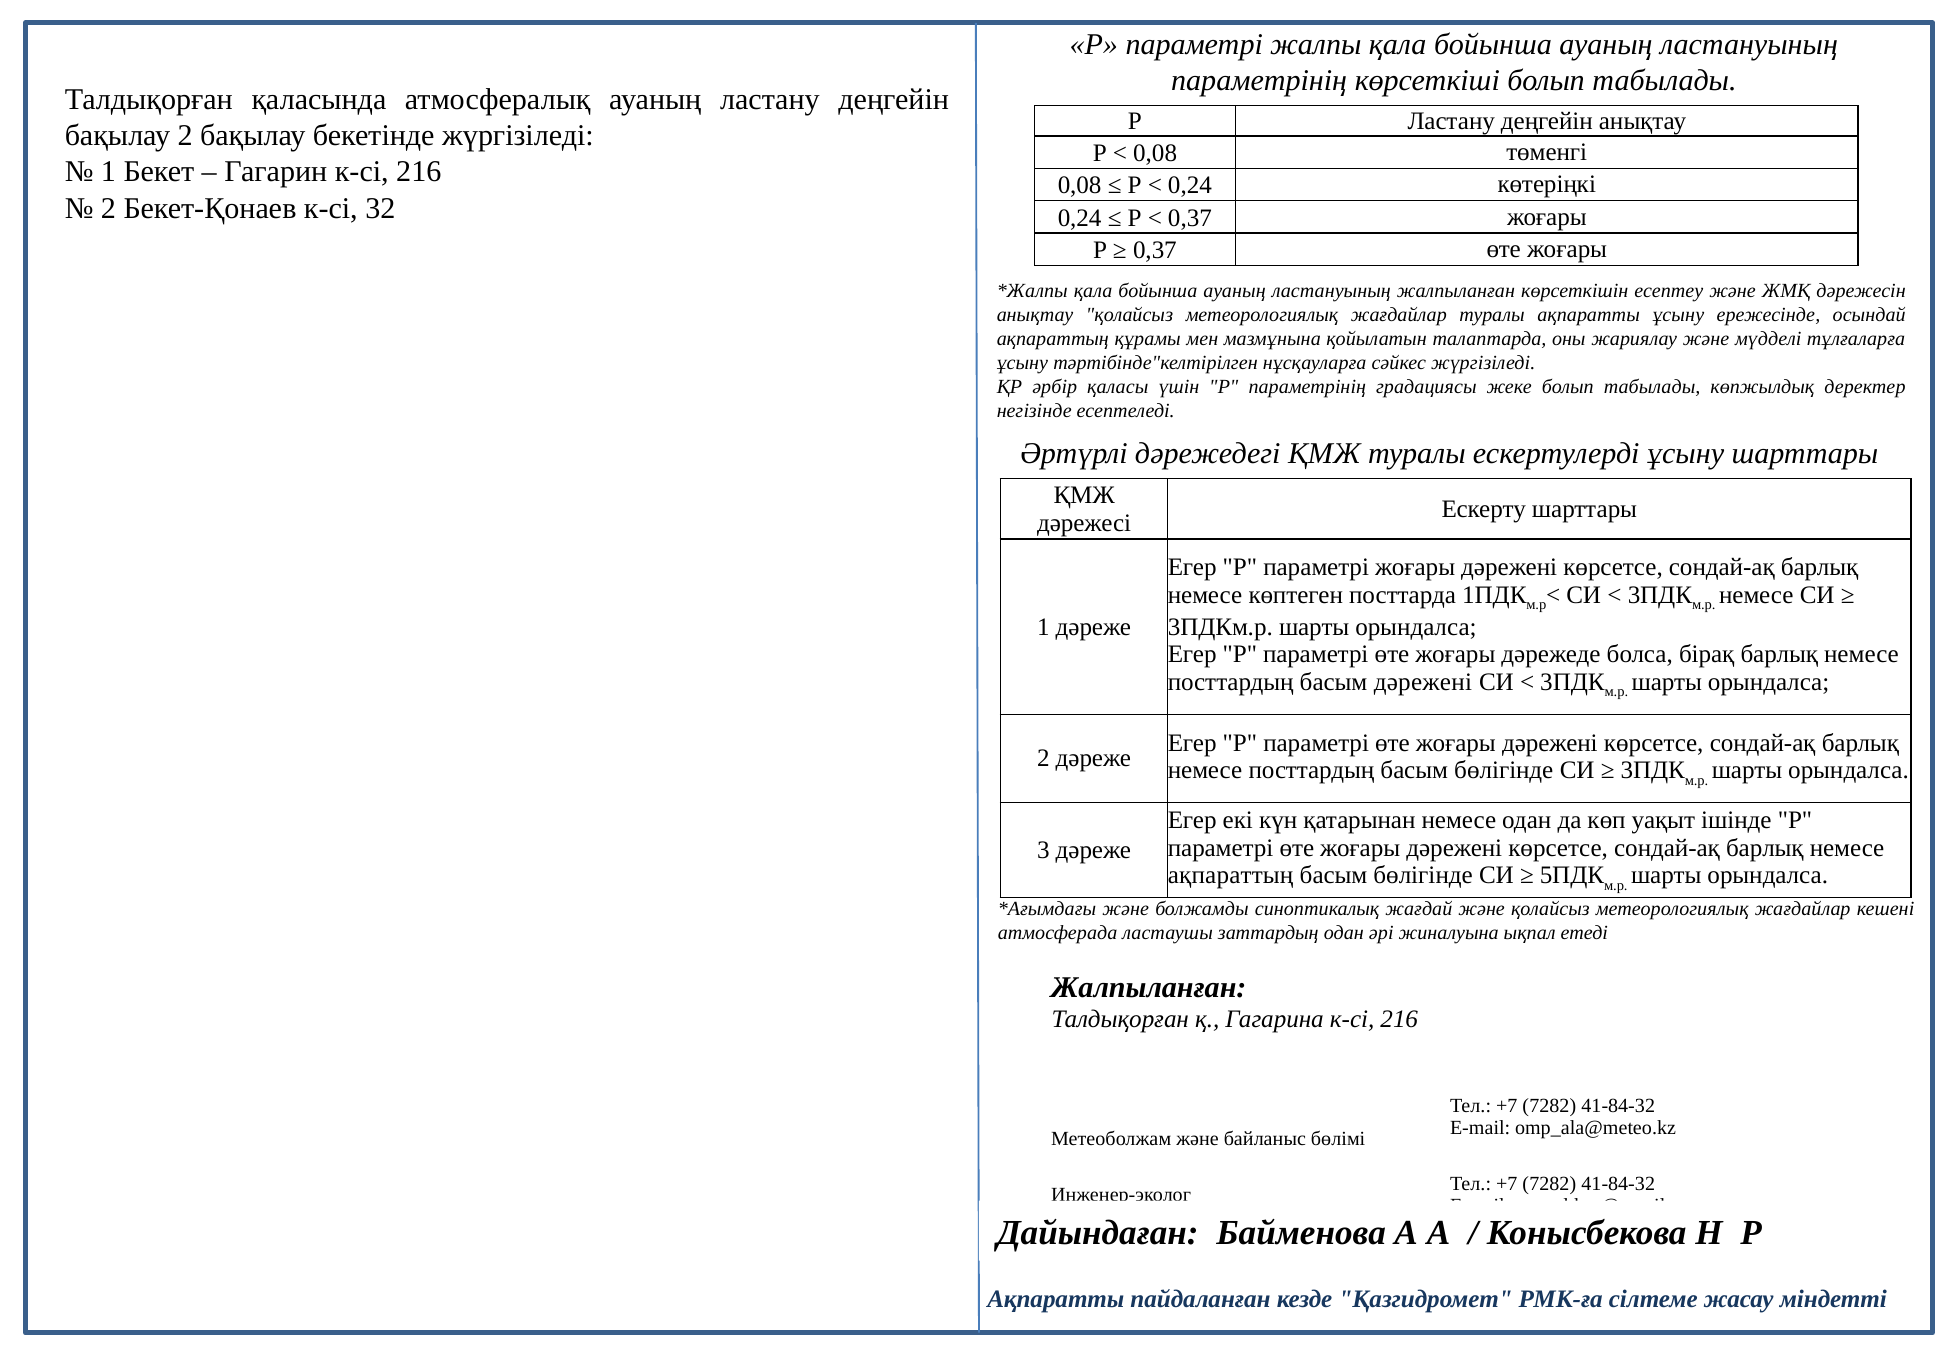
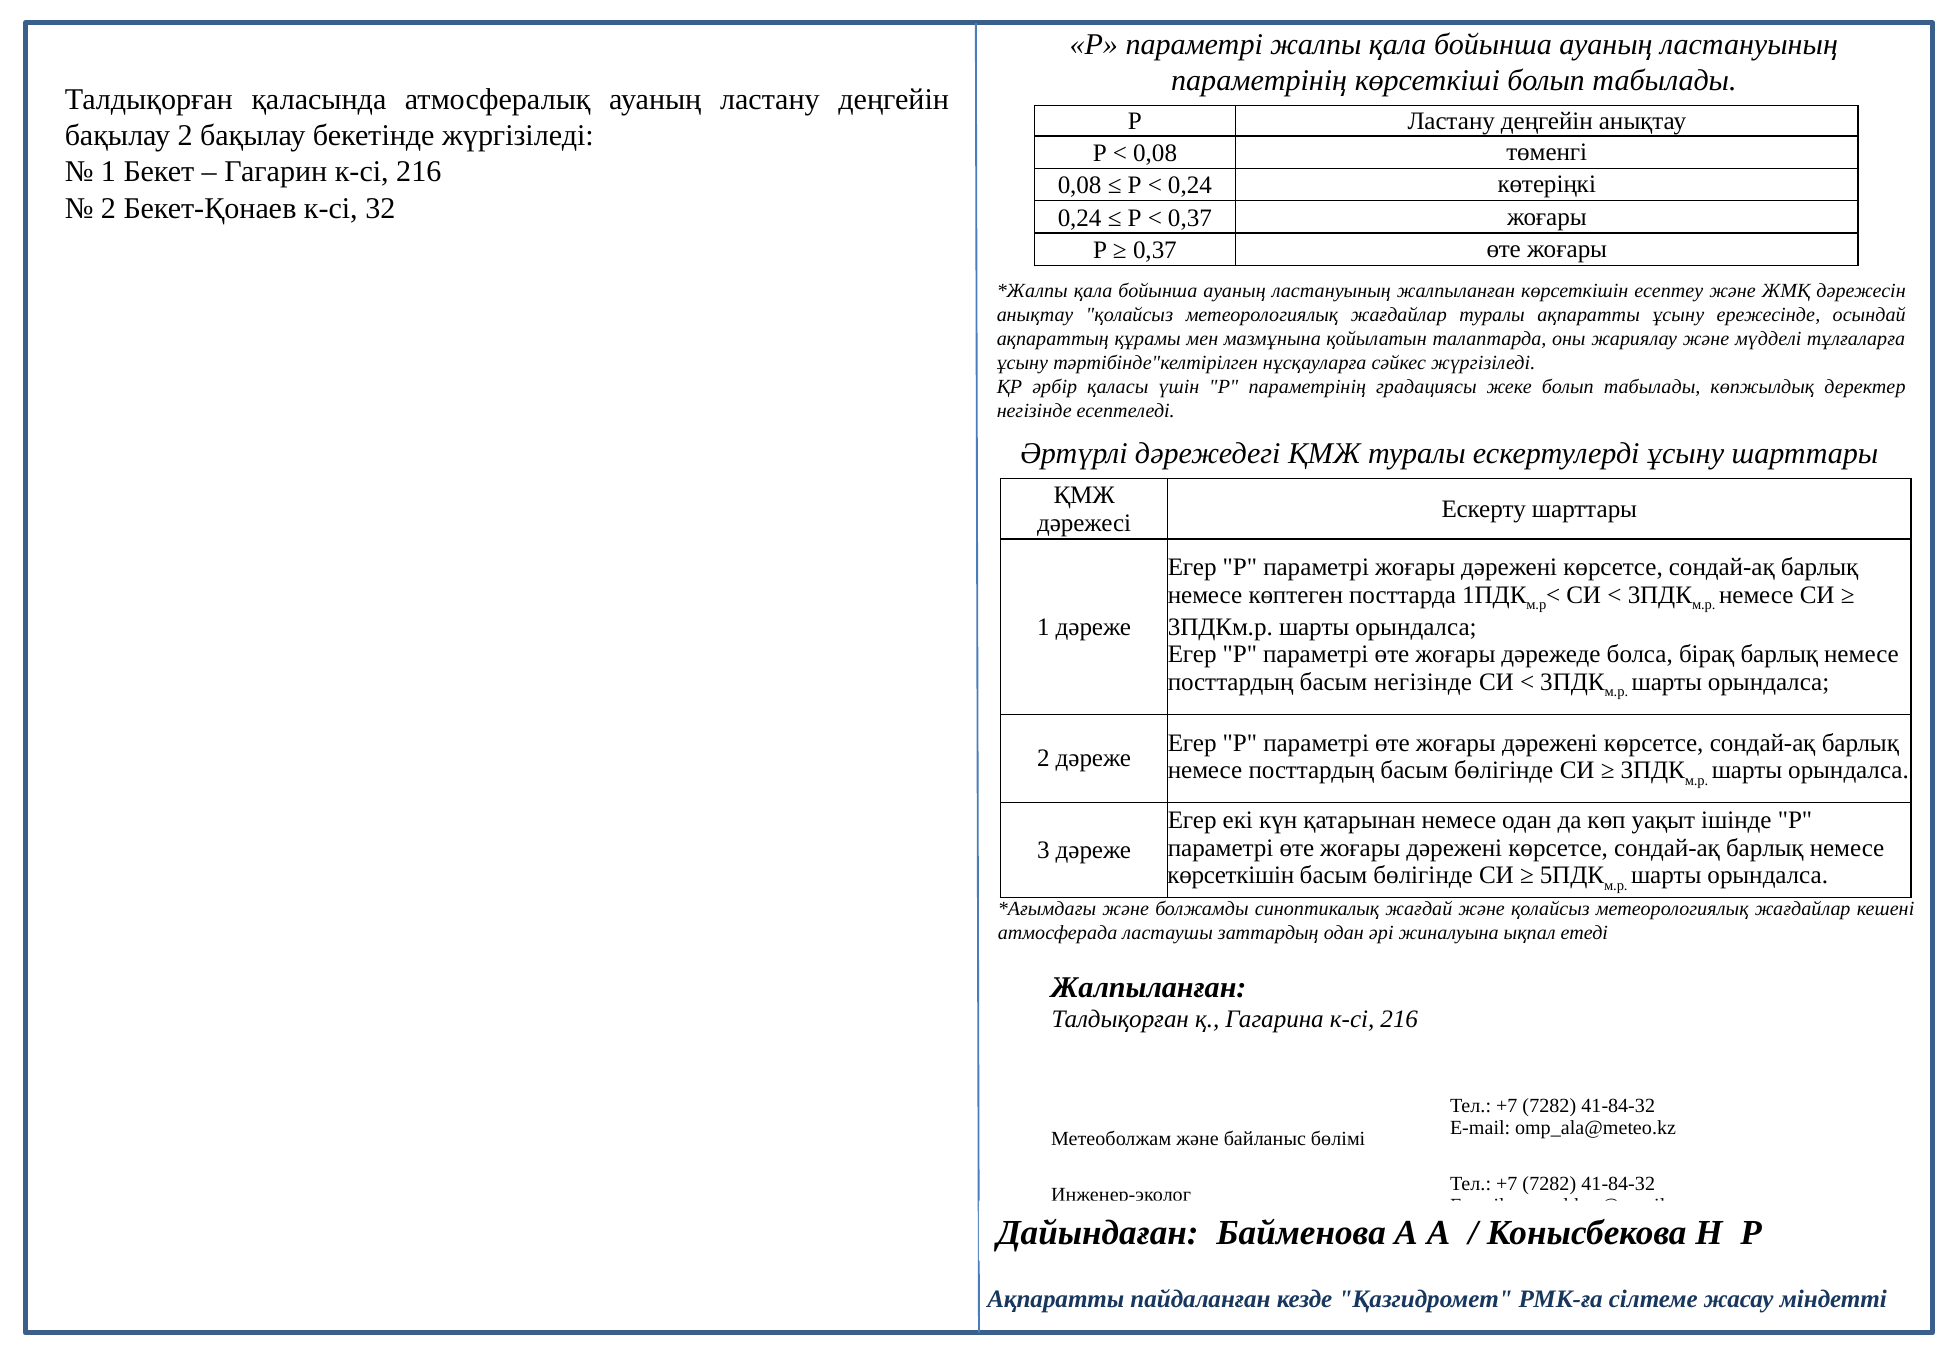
басым дәрежені: дәрежені -> негізінде (1423, 682)
ақпараттың: ақпараттың -> көрсеткішін (1231, 875)
